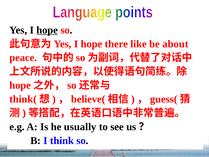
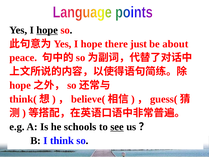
like: like -> just (139, 44)
usually: usually -> schools (80, 127)
see underline: none -> present (117, 127)
